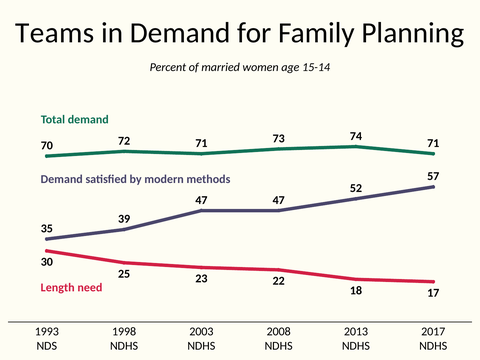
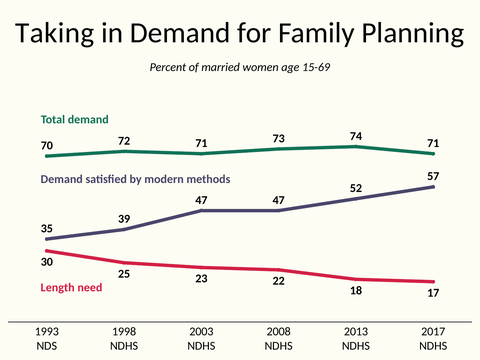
Teams: Teams -> Taking (55, 33)
15-14: 15-14 -> 15-69 (316, 67)
